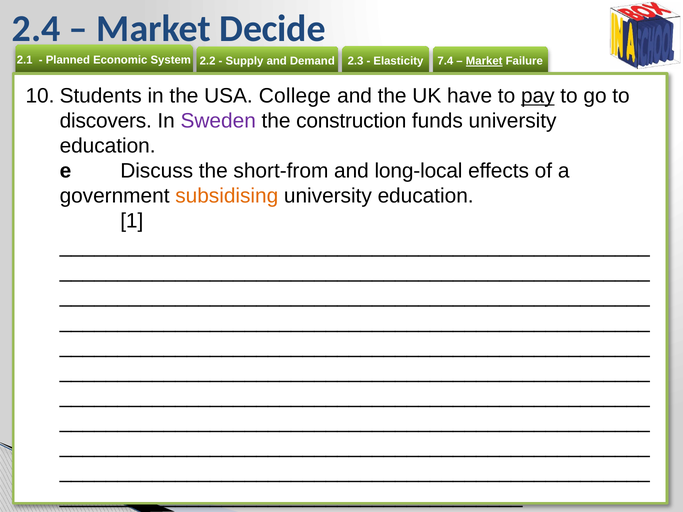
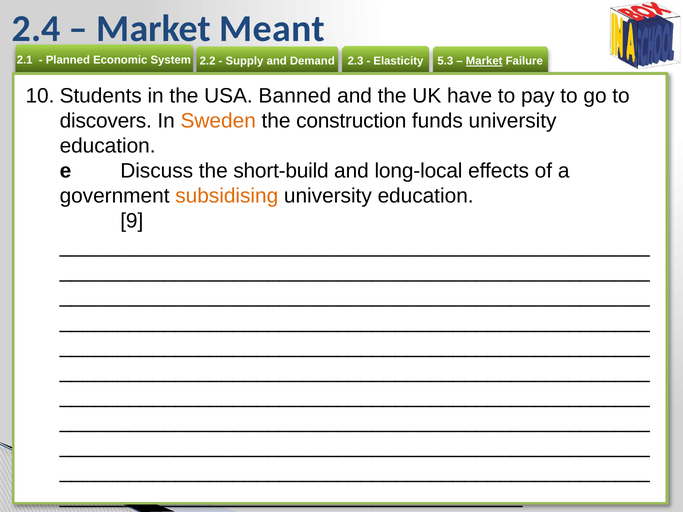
Decide: Decide -> Meant (272, 29)
7.4: 7.4 -> 5.3 (445, 61)
College: College -> Banned (295, 96)
pay underline: present -> none (538, 96)
Sweden colour: purple -> orange (218, 121)
short-from: short-from -> short-build (281, 171)
1: 1 -> 9 (132, 221)
